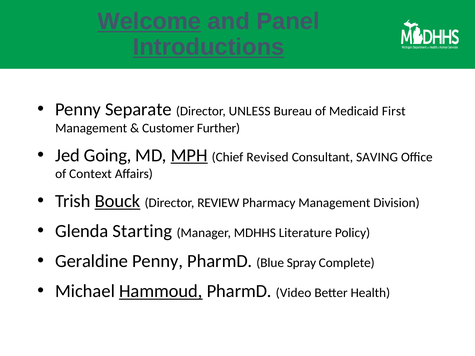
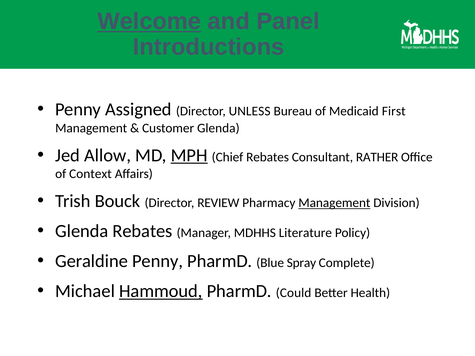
Introductions underline: present -> none (209, 47)
Separate: Separate -> Assigned (138, 110)
Customer Further: Further -> Glenda (218, 128)
Going: Going -> Allow (108, 155)
Chief Revised: Revised -> Rebates (268, 157)
SAVING: SAVING -> RATHER (377, 157)
Bouck underline: present -> none (118, 201)
Management underline: none -> present (334, 203)
Glenda Starting: Starting -> Rebates (142, 231)
Video: Video -> Could (294, 293)
